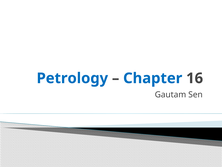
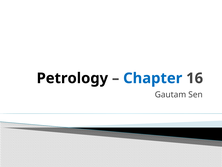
Petrology colour: blue -> black (72, 78)
